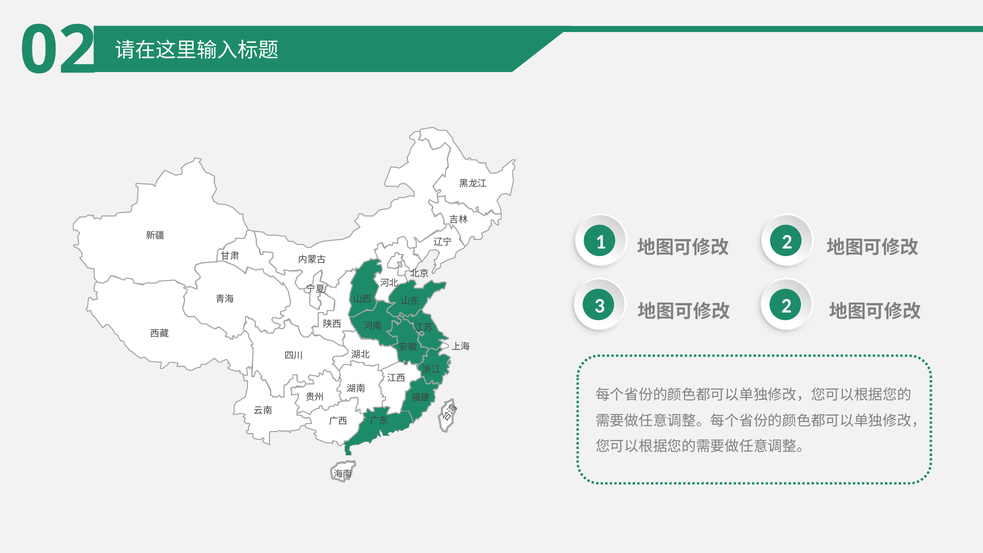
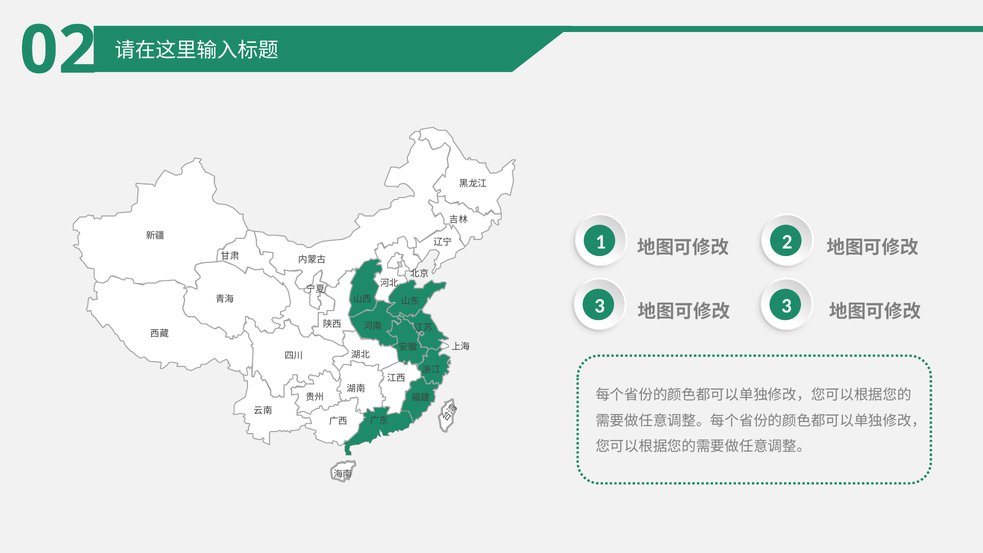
3 2: 2 -> 3 (787, 306)
